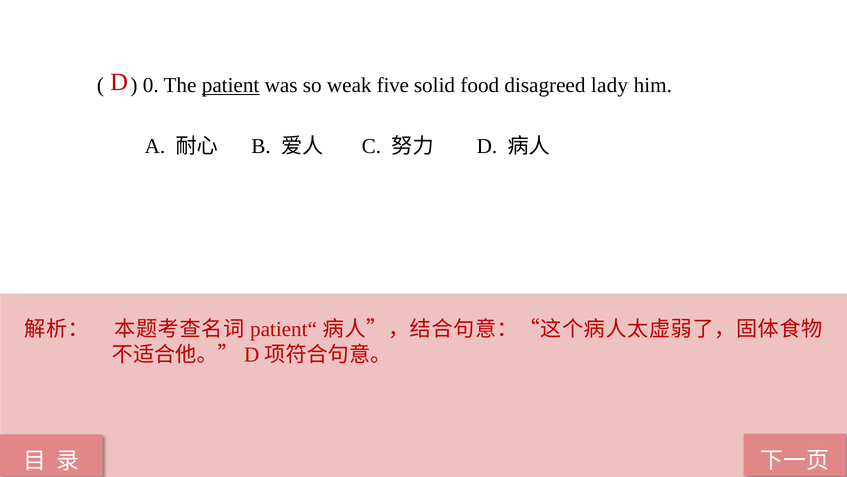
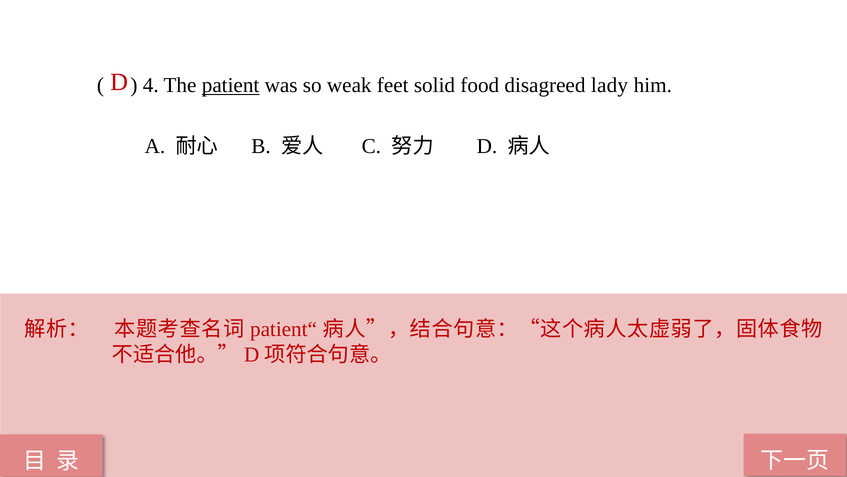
0: 0 -> 4 (151, 85)
five: five -> feet (393, 85)
